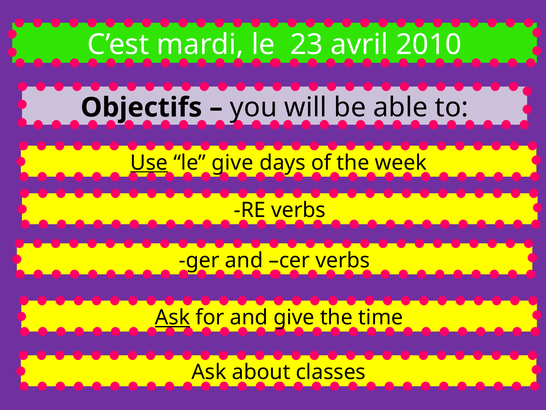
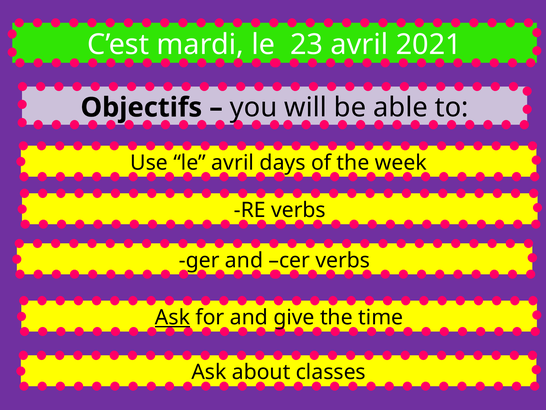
2010: 2010 -> 2021 (429, 45)
Use underline: present -> none (149, 162)
le give: give -> avril (233, 162)
